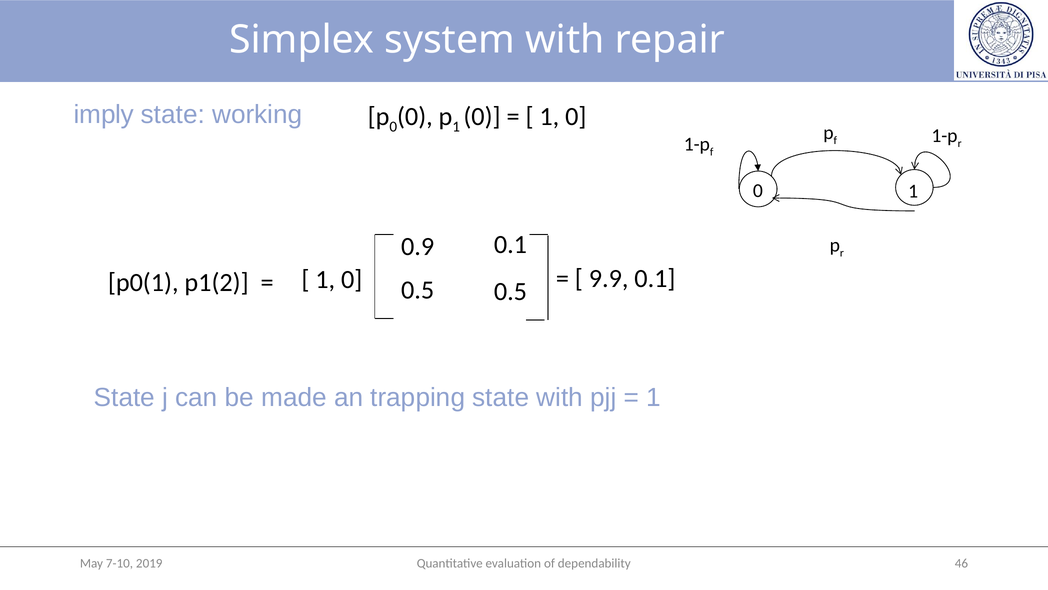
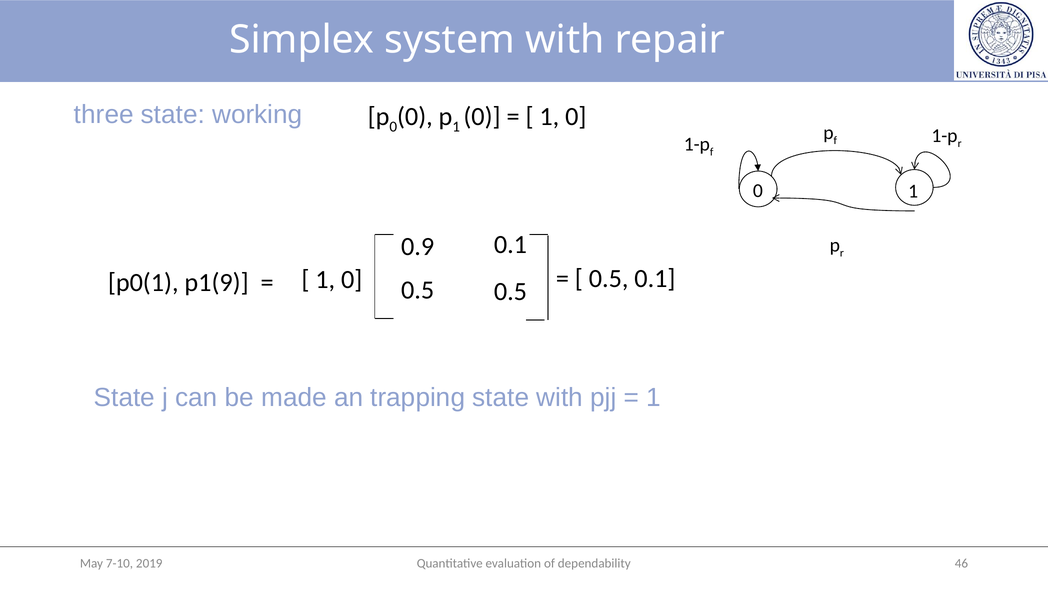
imply: imply -> three (104, 115)
9.9: 9.9 -> 0.5 (609, 279)
p1(2: p1(2 -> p1(9 (217, 283)
